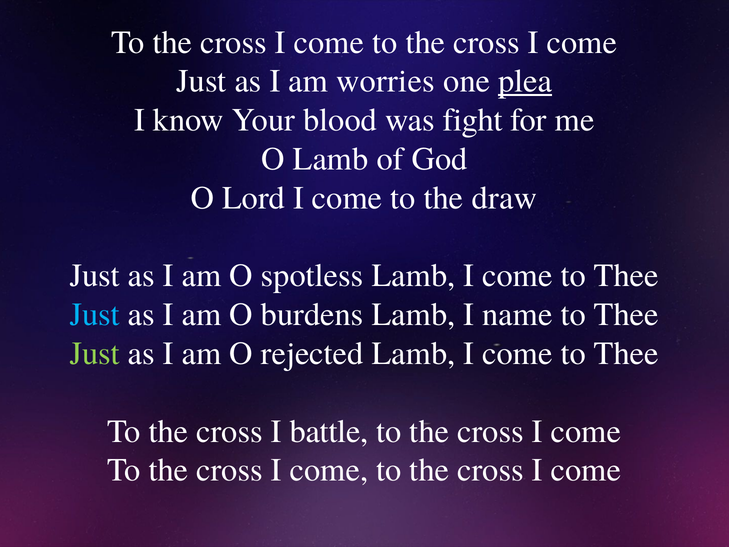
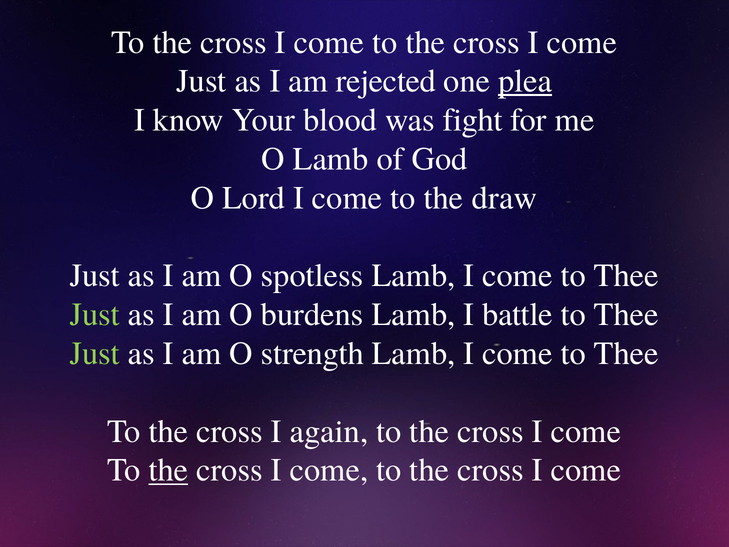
worries: worries -> rejected (386, 81)
Just colour: light blue -> light green (95, 315)
name: name -> battle (517, 315)
rejected: rejected -> strength (312, 353)
battle: battle -> again (329, 431)
the underline: none -> present (168, 470)
